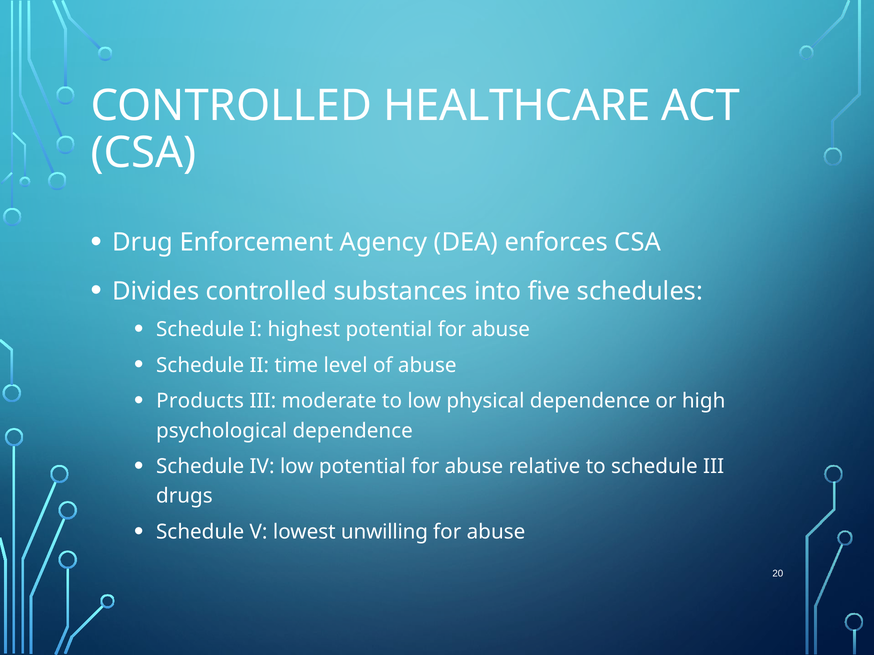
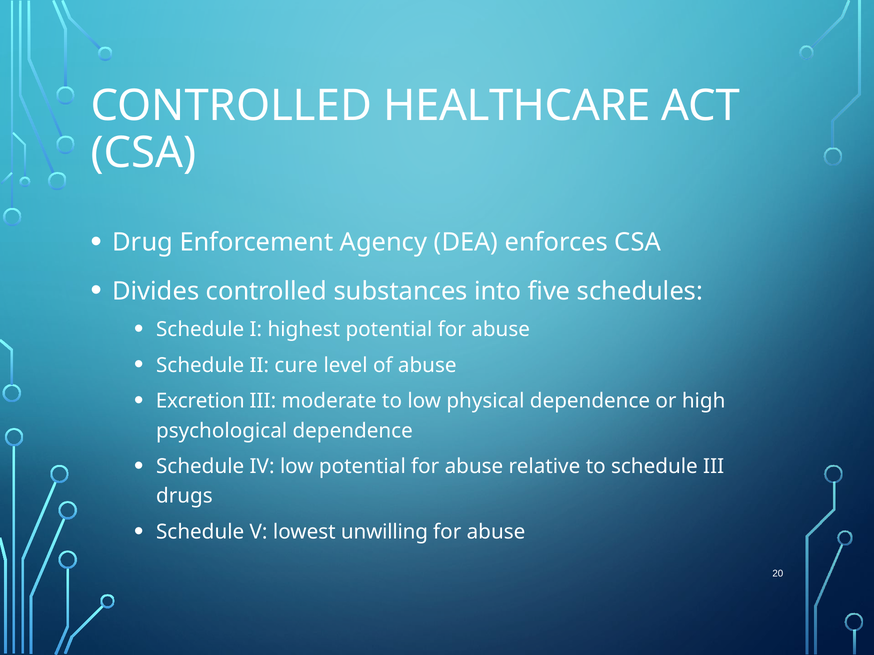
time: time -> cure (296, 366)
Products: Products -> Excretion (200, 401)
